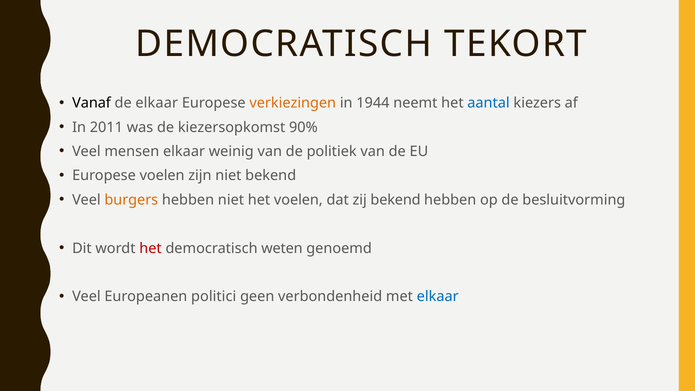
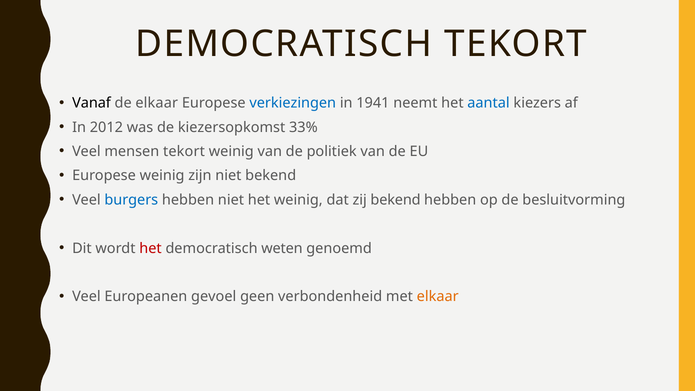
verkiezingen colour: orange -> blue (293, 103)
1944: 1944 -> 1941 (373, 103)
2011: 2011 -> 2012 (106, 127)
90%: 90% -> 33% (303, 127)
mensen elkaar: elkaar -> tekort (184, 151)
Europese voelen: voelen -> weinig (162, 176)
burgers colour: orange -> blue (131, 200)
het voelen: voelen -> weinig (298, 200)
politici: politici -> gevoel (214, 297)
elkaar colour: blue -> orange (438, 297)
